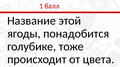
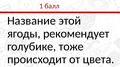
понадобится: понадобится -> рекомендует (76, 34)
